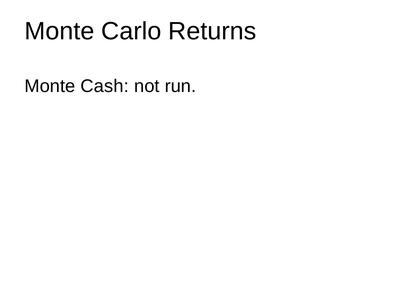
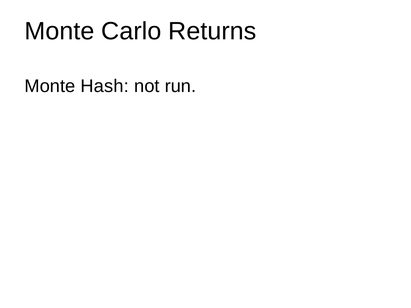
Cash: Cash -> Hash (105, 86)
